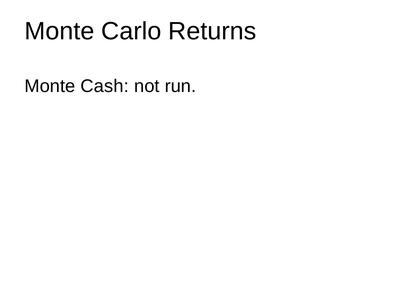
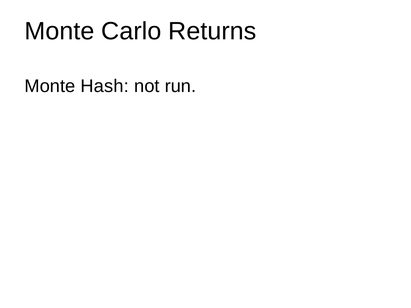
Cash: Cash -> Hash (105, 86)
